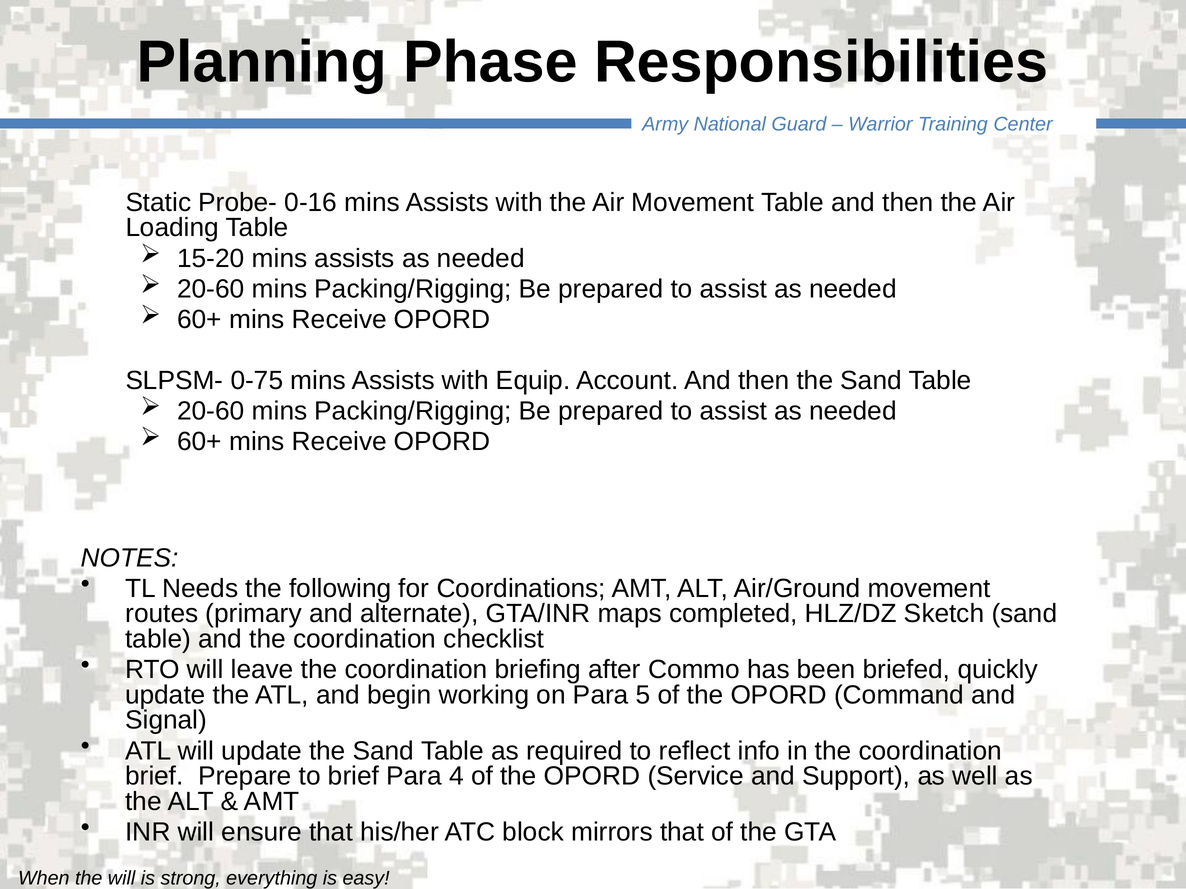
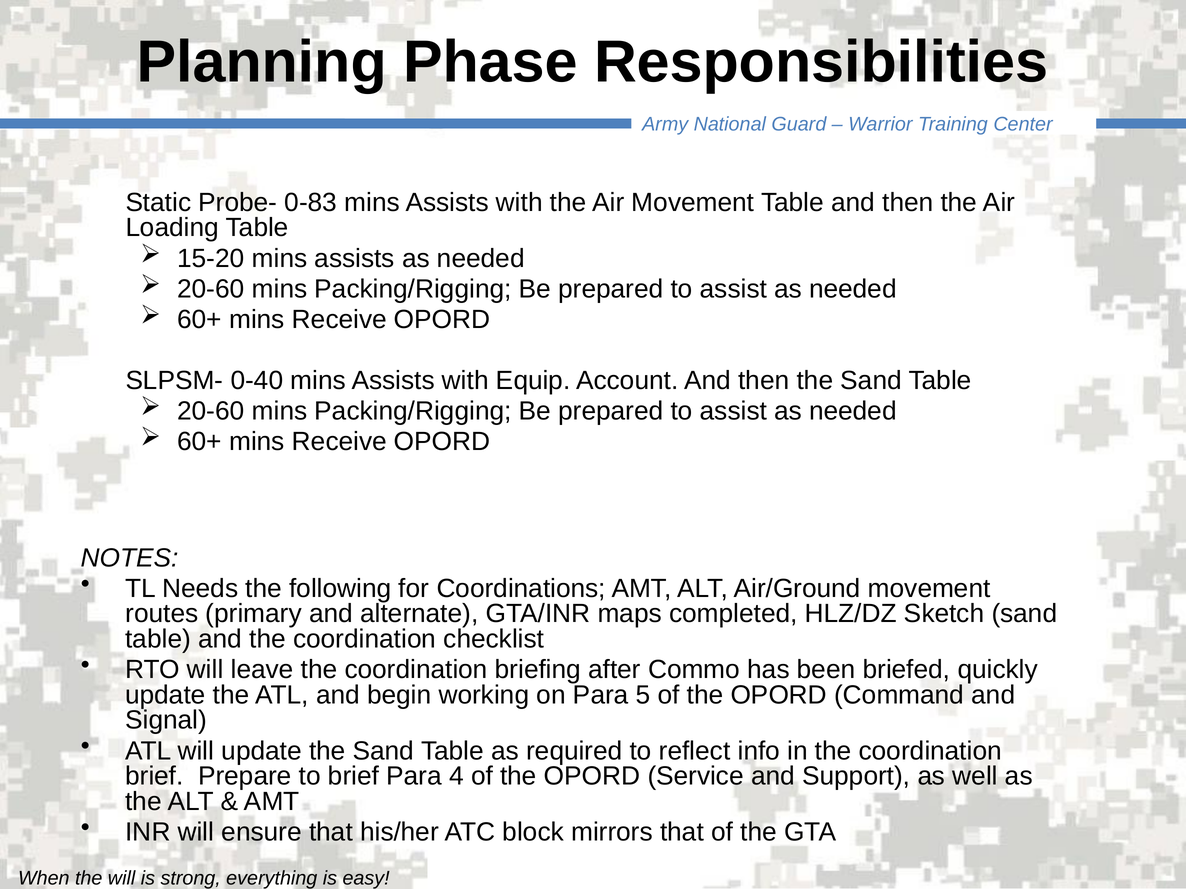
0-16: 0-16 -> 0-83 (311, 203)
0-75: 0-75 -> 0-40 (257, 381)
